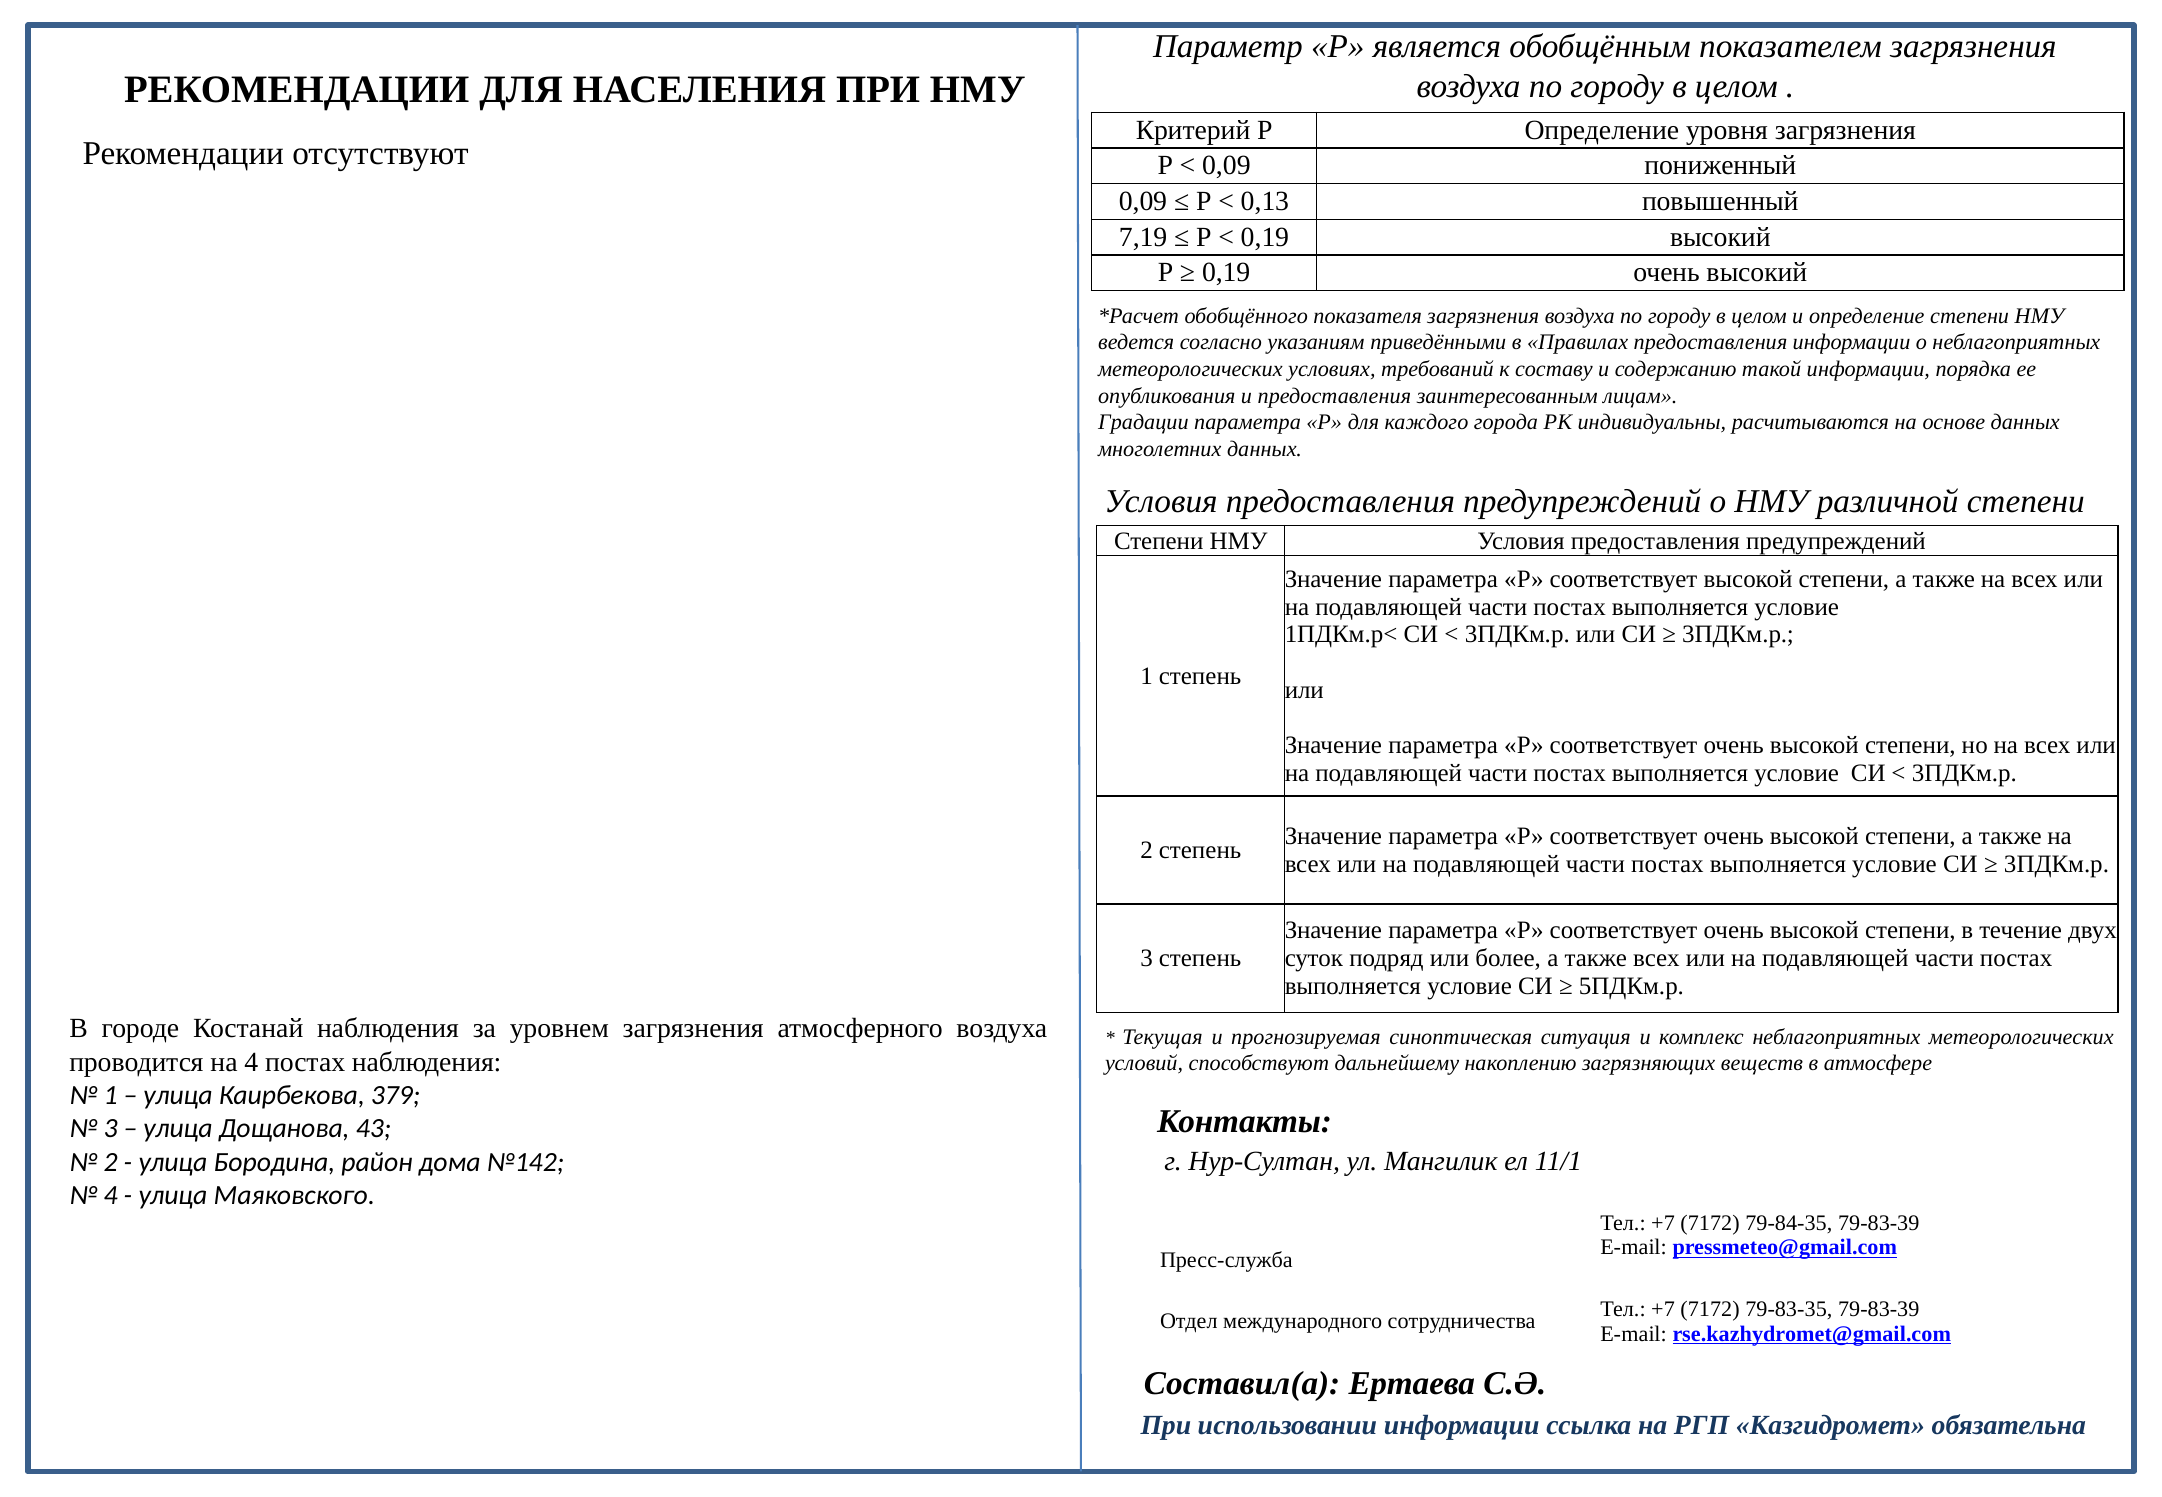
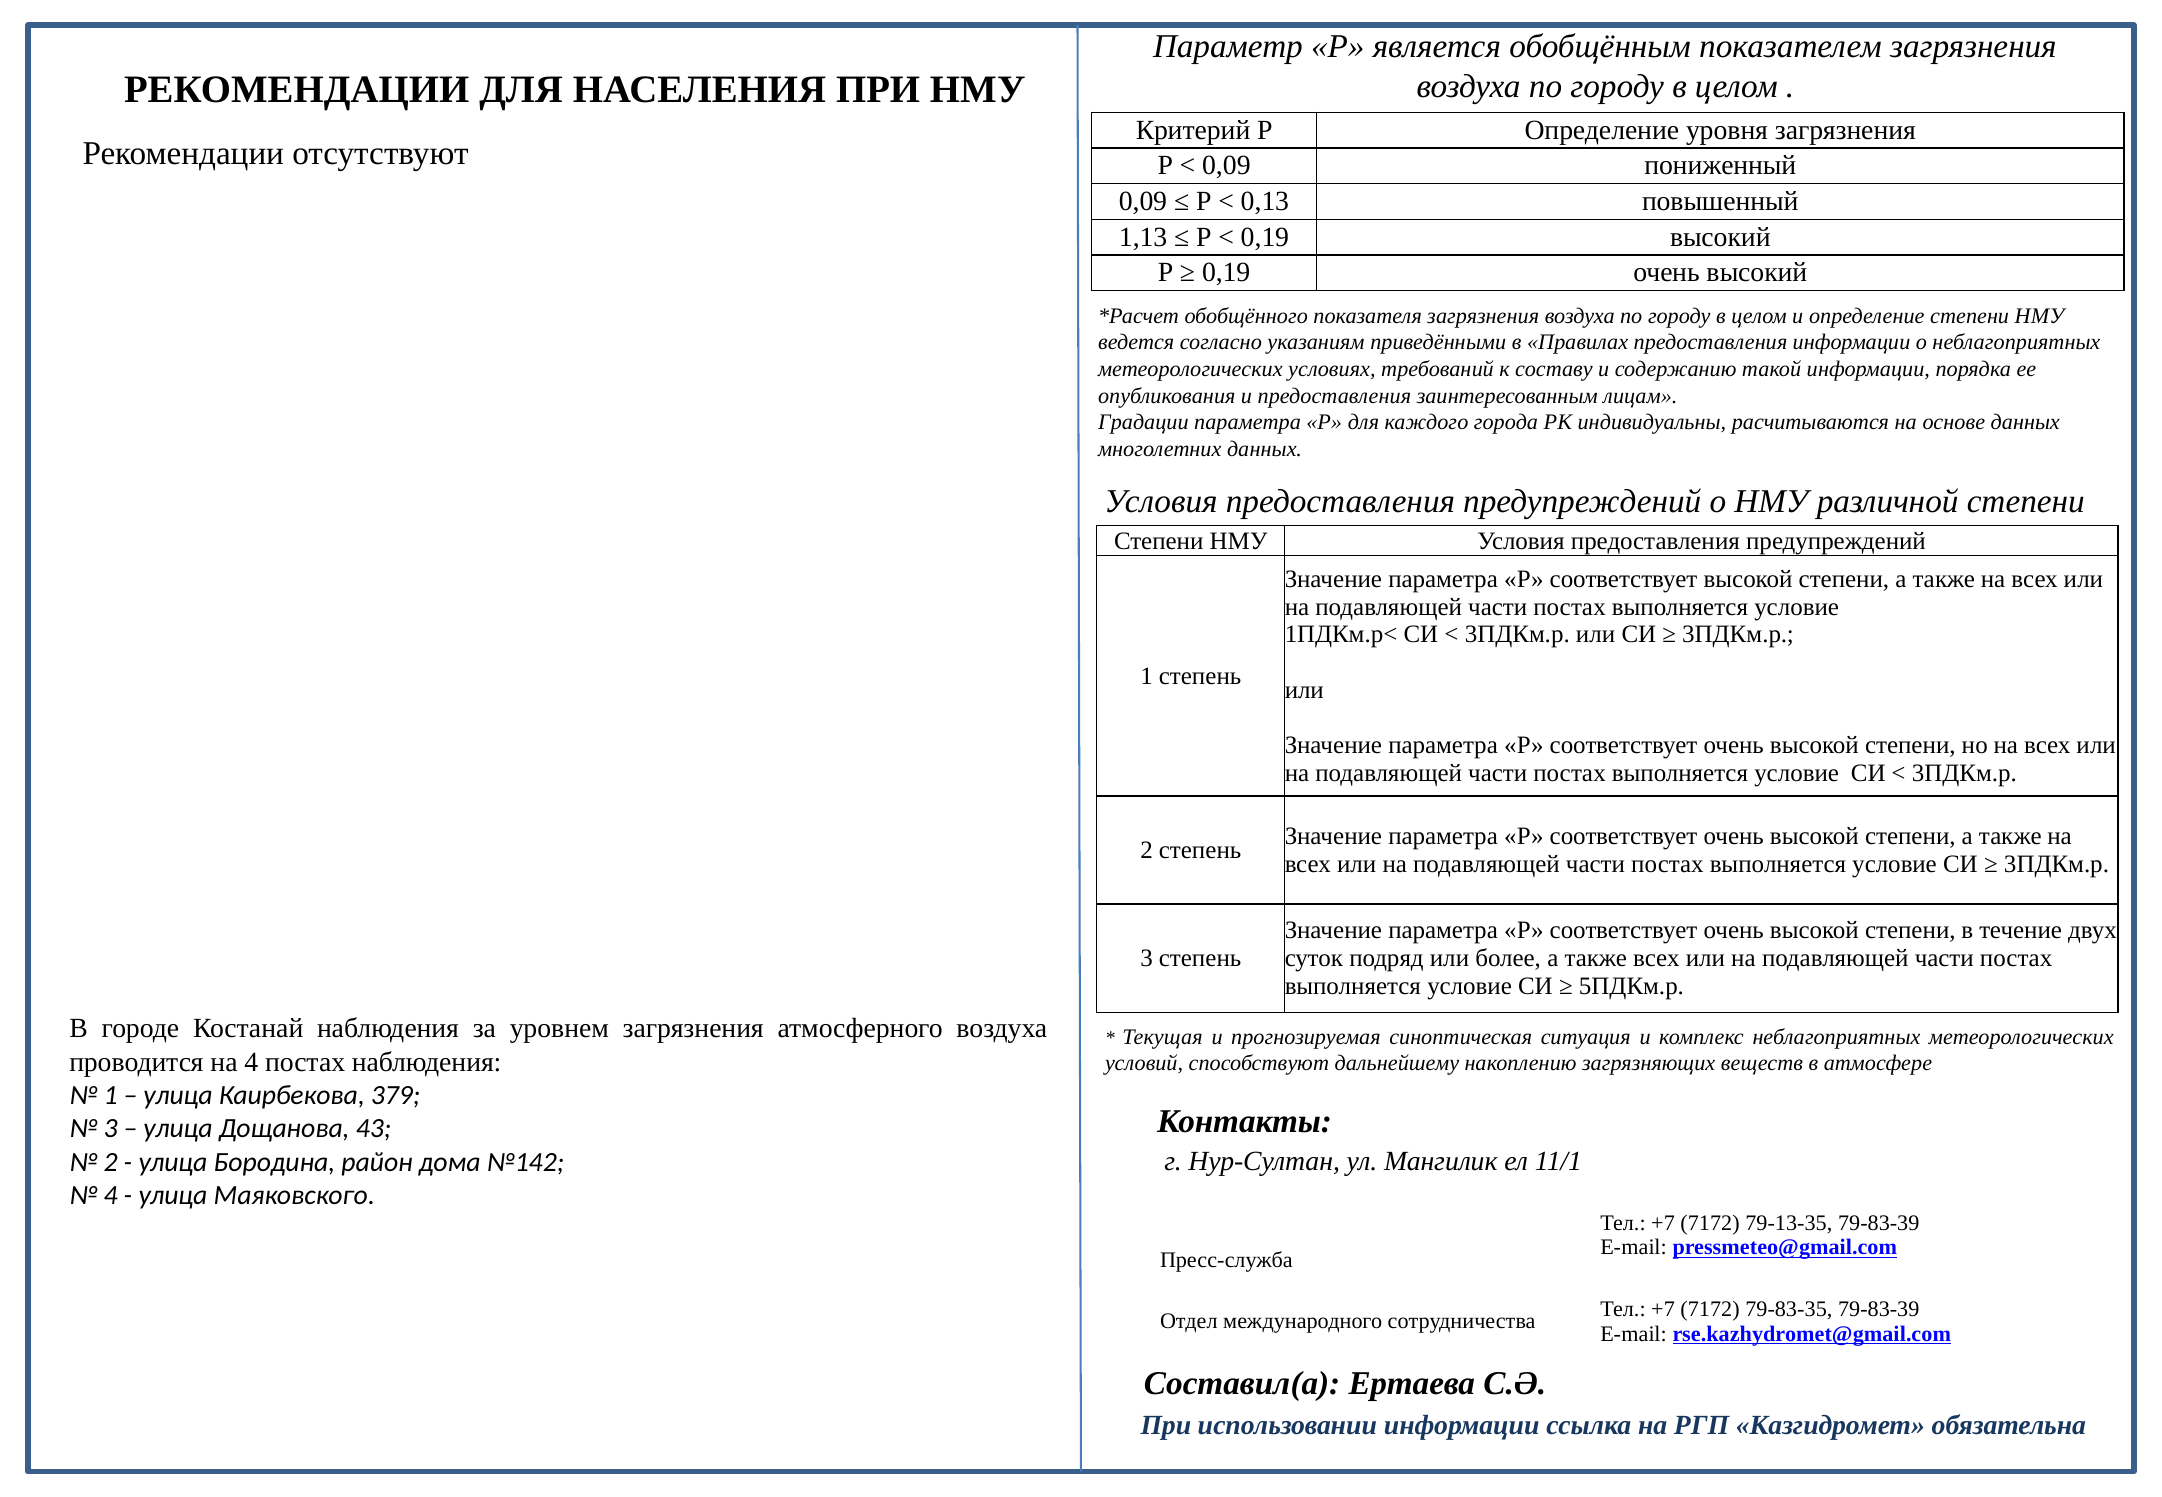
7,19: 7,19 -> 1,13 (1143, 237)
79-84-35: 79-84-35 -> 79-13-35 (1789, 1223)
